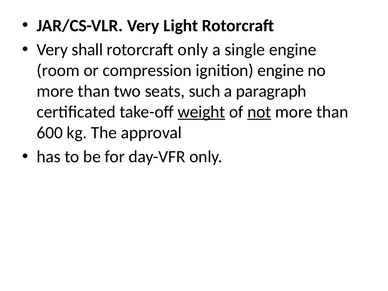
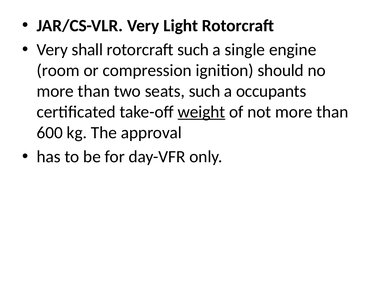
rotorcraft only: only -> such (193, 50)
ignition engine: engine -> should (281, 70)
paragraph: paragraph -> occupants (271, 91)
not underline: present -> none (259, 112)
